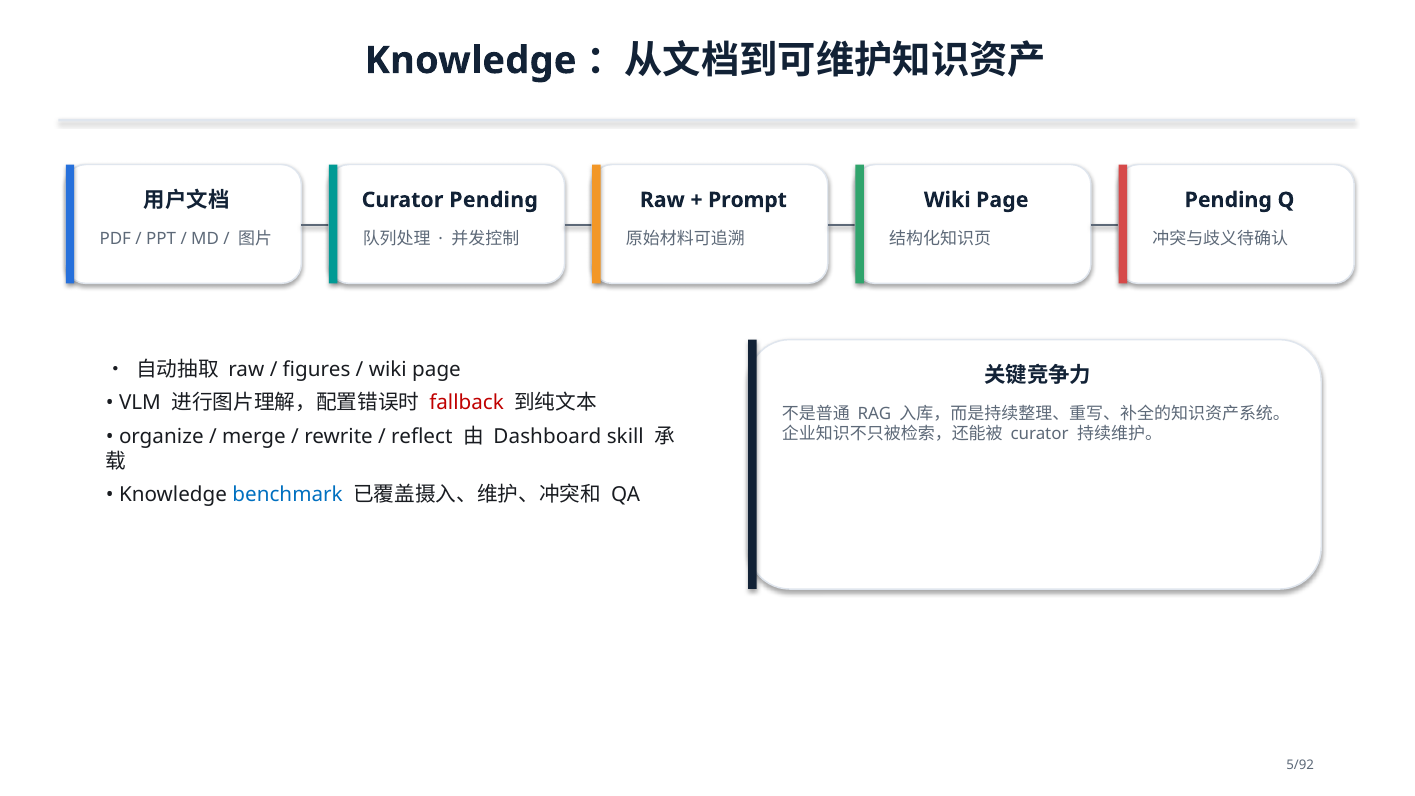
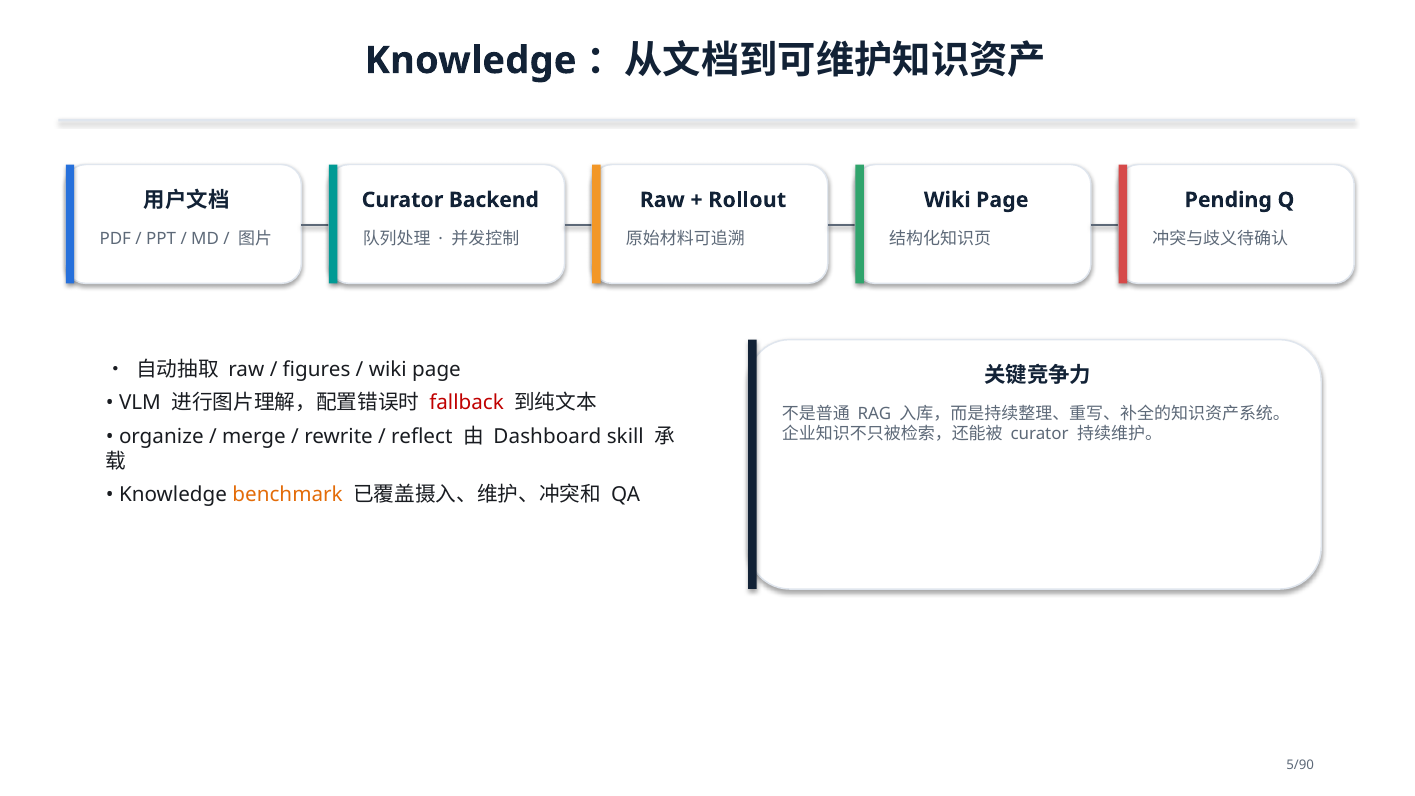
Curator Pending: Pending -> Backend (494, 200)
Prompt: Prompt -> Rollout (747, 200)
benchmark colour: blue -> orange (288, 495)
5/92: 5/92 -> 5/90 (1300, 765)
